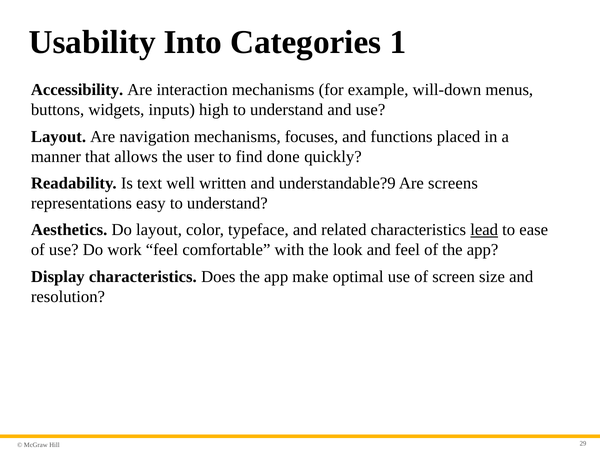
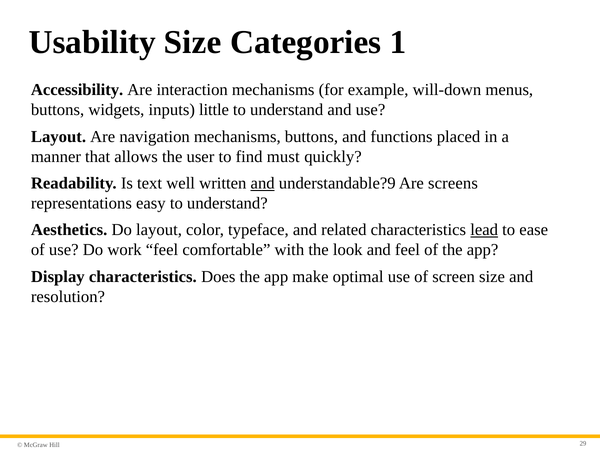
Usability Into: Into -> Size (193, 42)
high: high -> little (214, 110)
mechanisms focuses: focuses -> buttons (311, 137)
done: done -> must (283, 157)
and underline: none -> present (263, 183)
